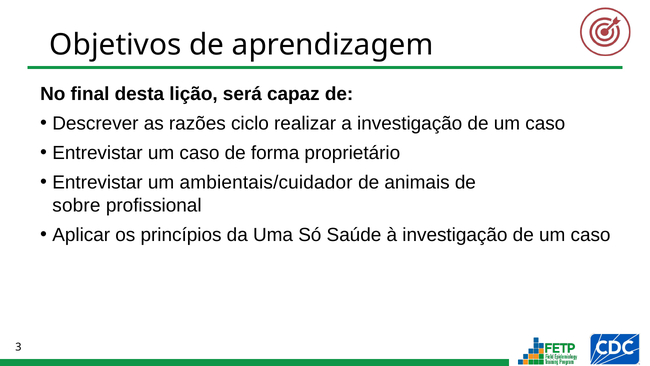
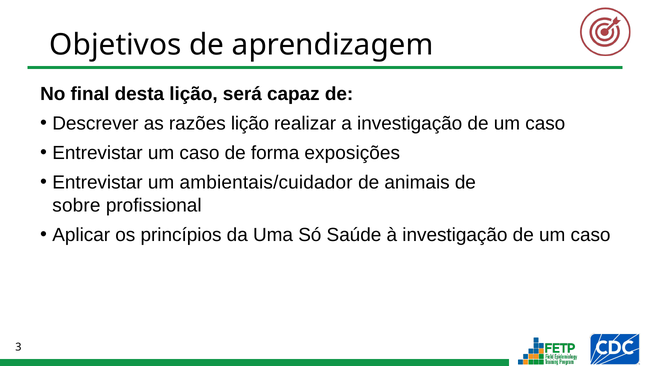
razões ciclo: ciclo -> lição (250, 123)
proprietário: proprietário -> exposições (352, 153)
